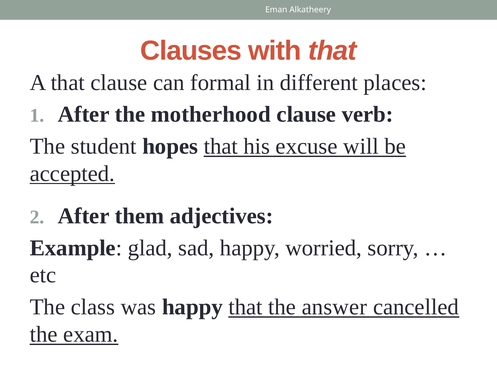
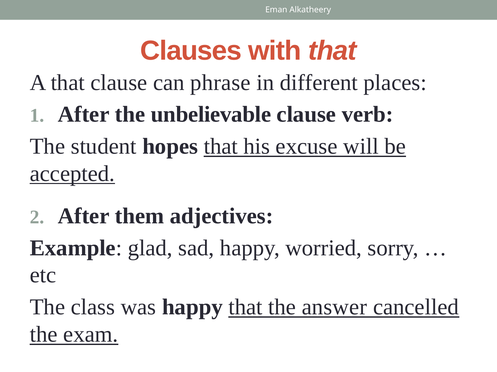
formal: formal -> phrase (220, 83)
motherhood: motherhood -> unbelievable (211, 115)
